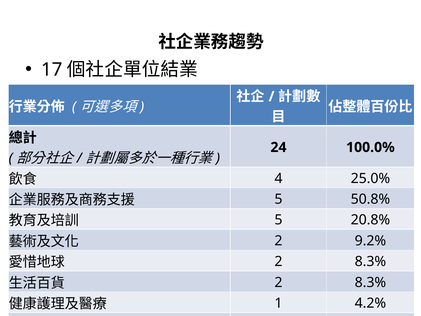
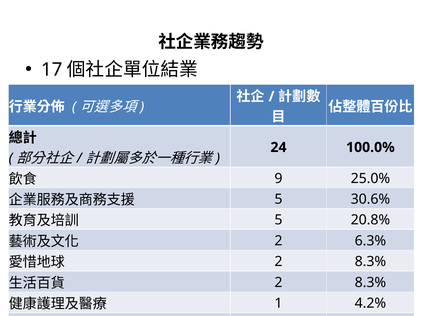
4: 4 -> 9 (278, 178)
50.8%: 50.8% -> 30.6% (370, 199)
9.2%: 9.2% -> 6.3% (370, 241)
